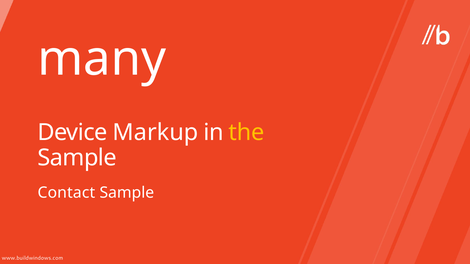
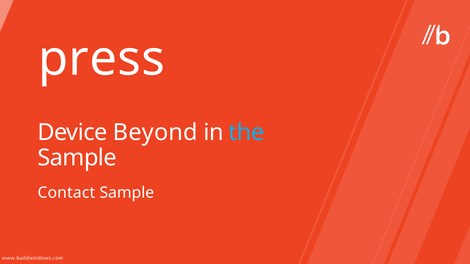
many: many -> press (101, 59)
Markup: Markup -> Beyond (155, 133)
the colour: yellow -> light blue (247, 133)
